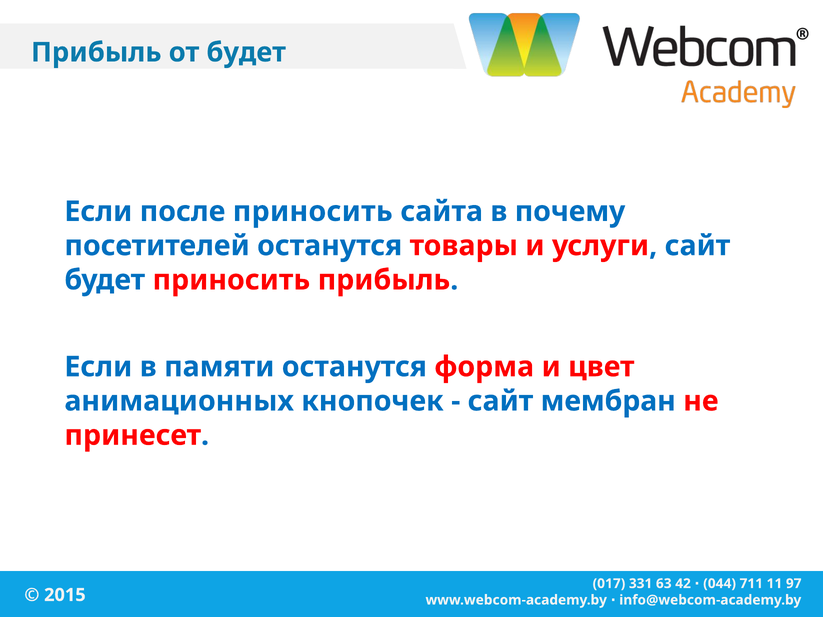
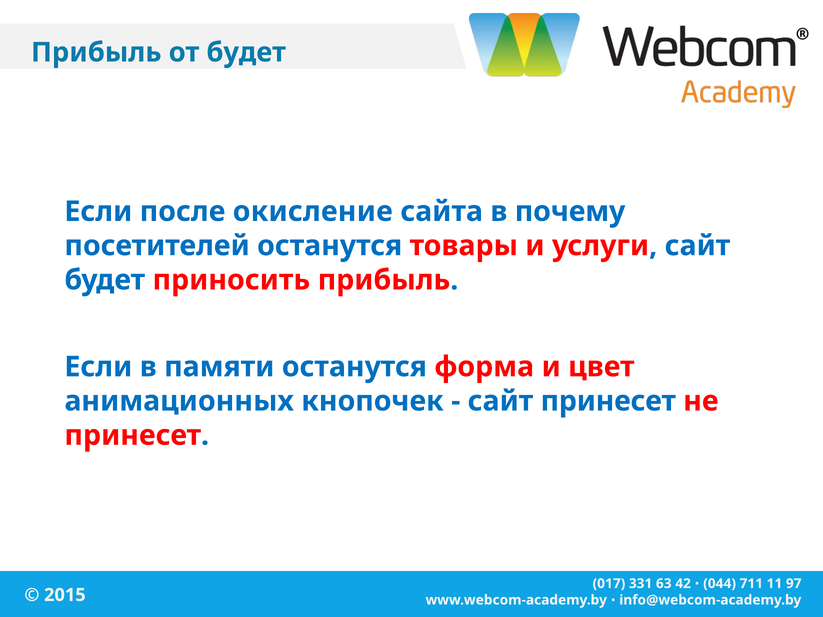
после приносить: приносить -> окисление (313, 212)
сайт мембран: мембран -> принесет (608, 401)
